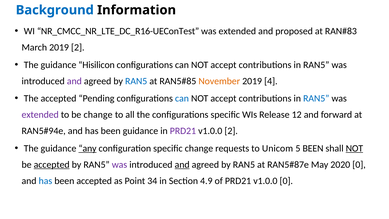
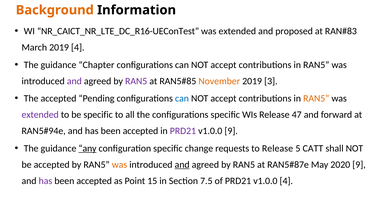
Background colour: blue -> orange (55, 10)
NR_CMCC_NR_LTE_DC_R16-UEConTest: NR_CMCC_NR_LTE_DC_R16-UEConTest -> NR_CAICT_NR_LTE_DC_R16-UEConTest (118, 31)
2019 2: 2 -> 4 (78, 47)
Hisilicon: Hisilicon -> Chapter (96, 65)
RAN5 colour: blue -> purple (136, 81)
4: 4 -> 3 (271, 81)
RAN5 colour: blue -> orange (316, 98)
be change: change -> specific (98, 115)
12: 12 -> 47 (297, 115)
guidance: guidance -> accepted (141, 131)
v1.0.0 2: 2 -> 9 (231, 131)
to Unicom: Unicom -> Release (278, 148)
5 BEEN: BEEN -> CATT (313, 148)
NOT underline: present -> none (354, 148)
accepted underline: present -> none (52, 165)
was colour: purple -> orange (119, 165)
2020 0: 0 -> 9 (359, 165)
has colour: blue -> purple (45, 181)
34: 34 -> 15 (152, 181)
4.9: 4.9 -> 7.5 (206, 181)
v1.0.0 0: 0 -> 4 (286, 181)
